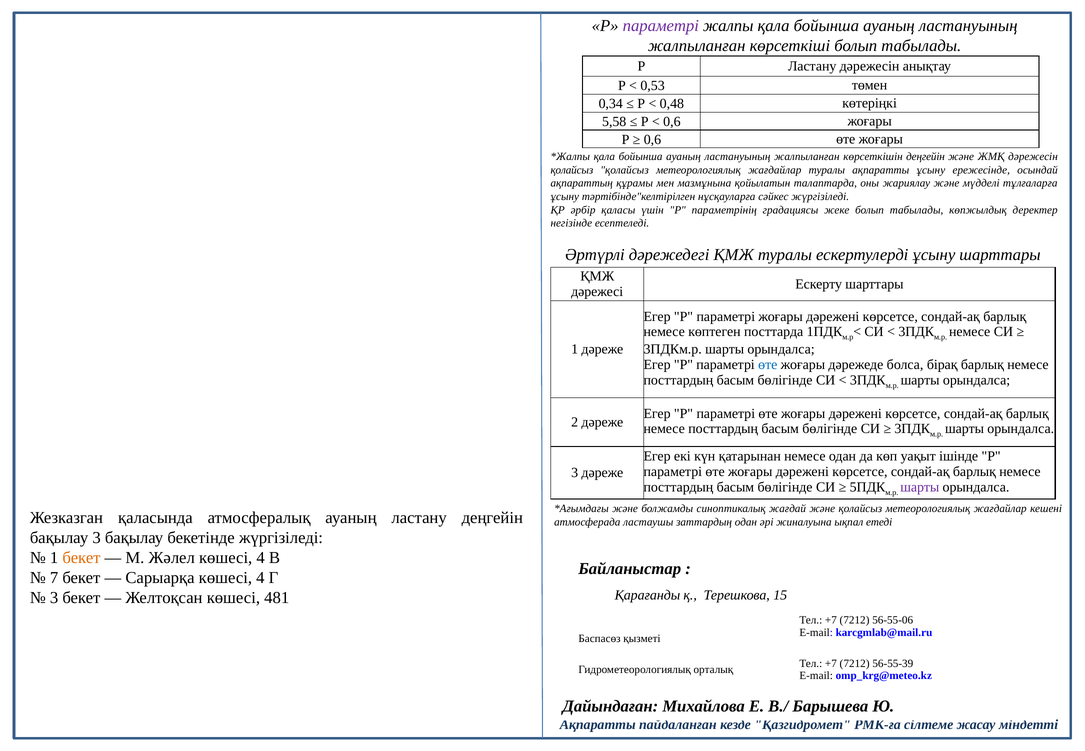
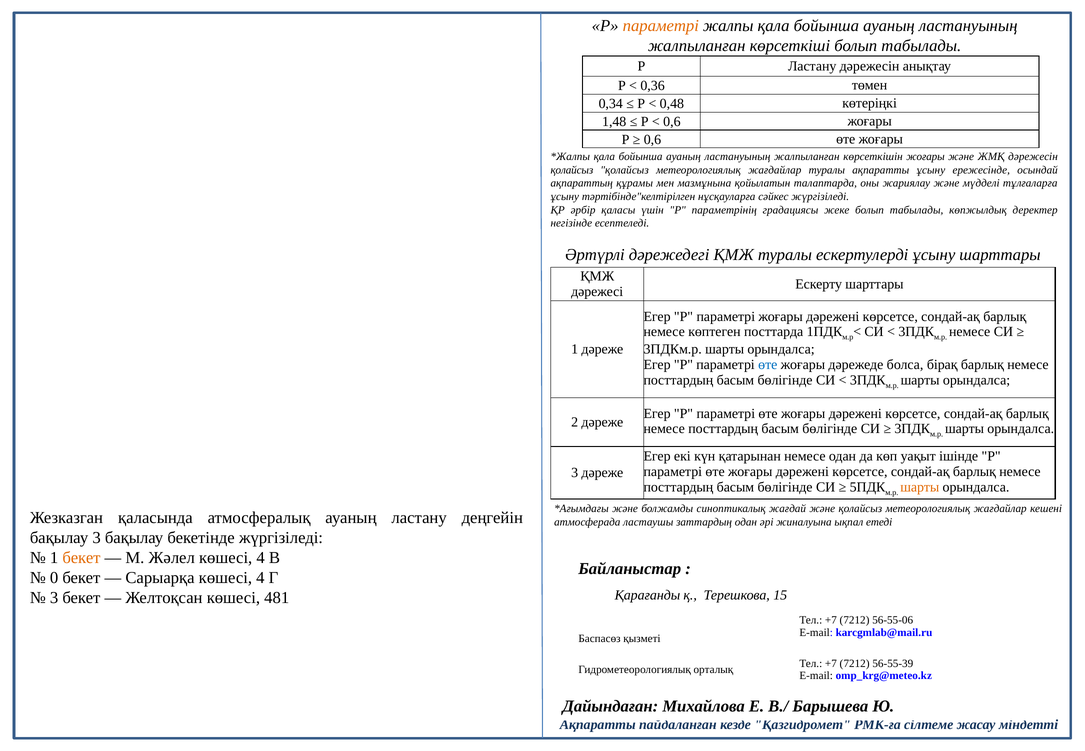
параметрі colour: purple -> orange (661, 26)
0,53: 0,53 -> 0,36 (653, 86)
5,58: 5,58 -> 1,48 (614, 122)
көрсеткішін деңгейін: деңгейін -> жоғары (926, 157)
шарты colour: purple -> orange (920, 487)
7: 7 -> 0 (54, 578)
